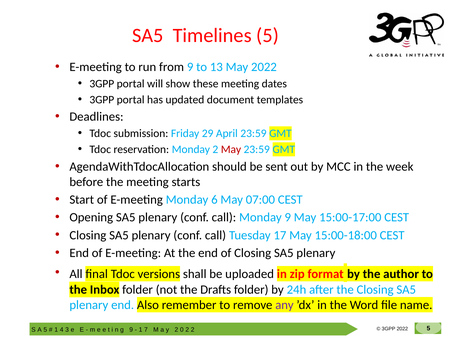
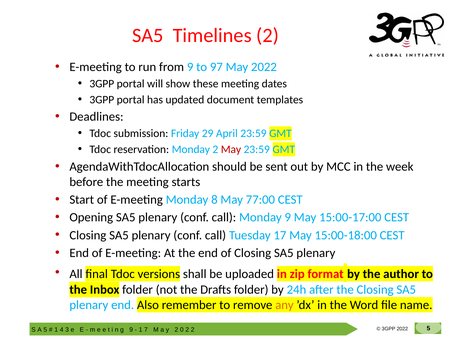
Timelines 5: 5 -> 2 (268, 35)
13: 13 -> 97 (216, 67)
6: 6 -> 8 (214, 199)
07:00: 07:00 -> 77:00 (260, 199)
any colour: purple -> orange (284, 305)
